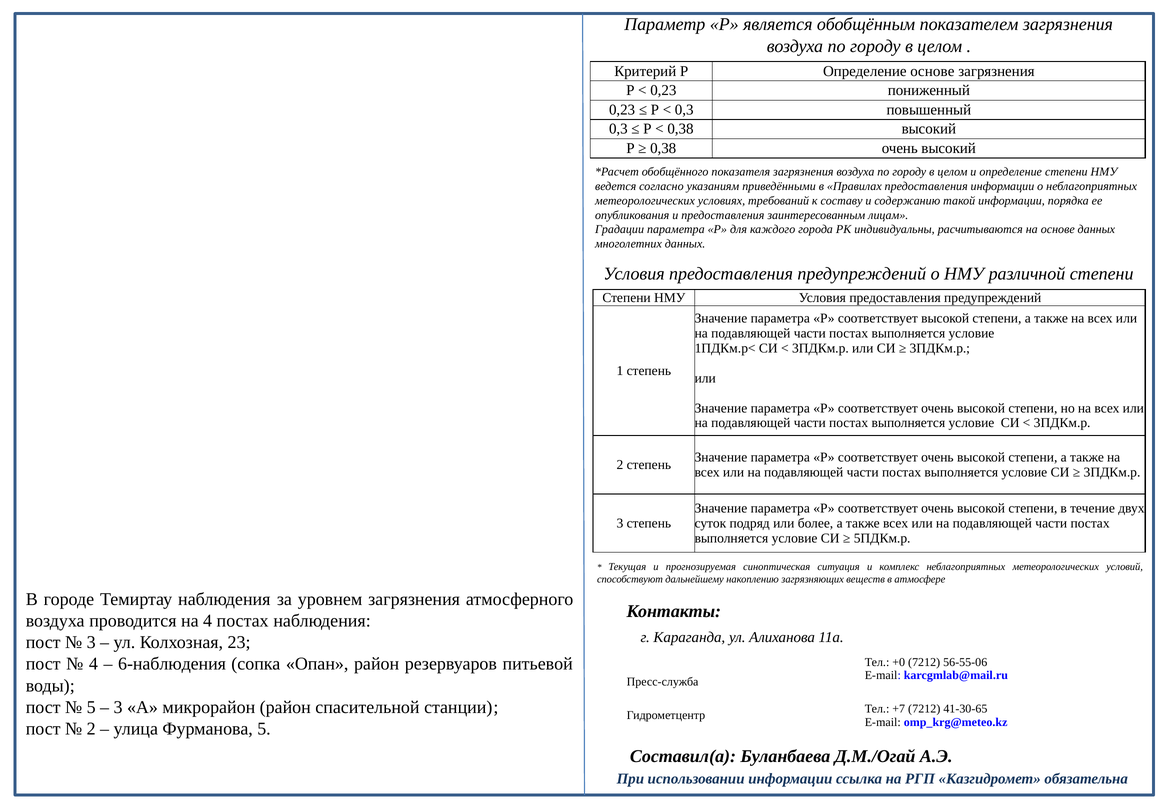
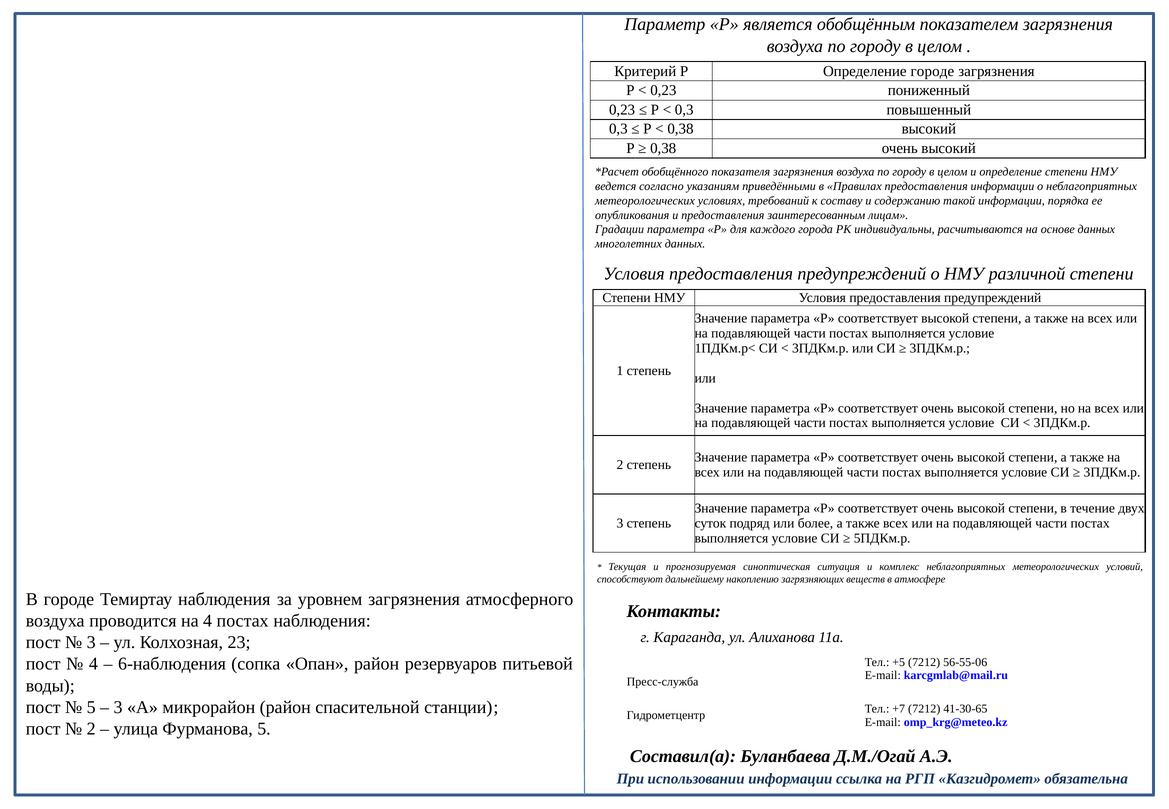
Определение основе: основе -> городе (932, 71)
+0: +0 -> +5 (899, 662)
